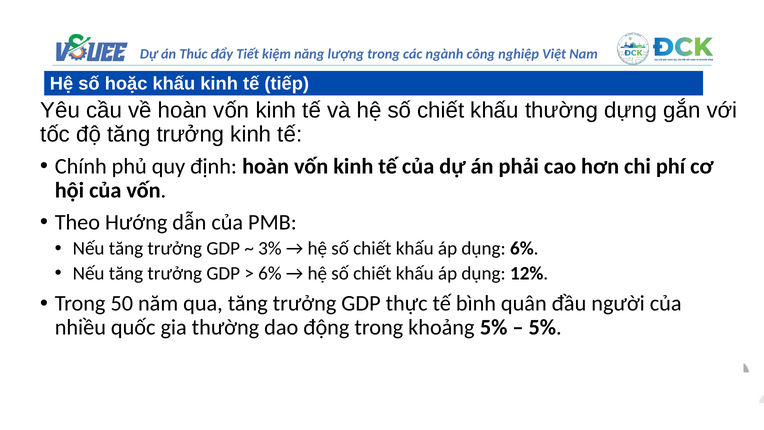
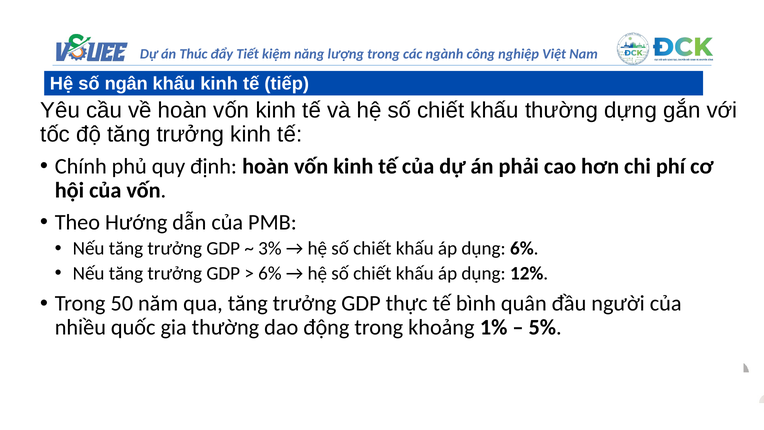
hoặc: hoặc -> ngân (126, 84)
khoảng 5%: 5% -> 1% (494, 327)
